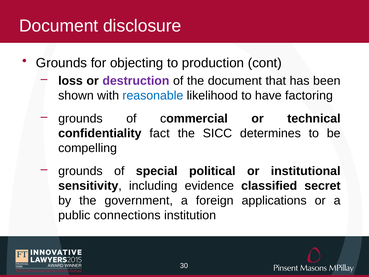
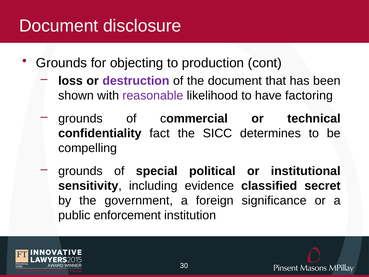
reasonable colour: blue -> purple (153, 96)
applications: applications -> significance (274, 200)
connections: connections -> enforcement (127, 215)
